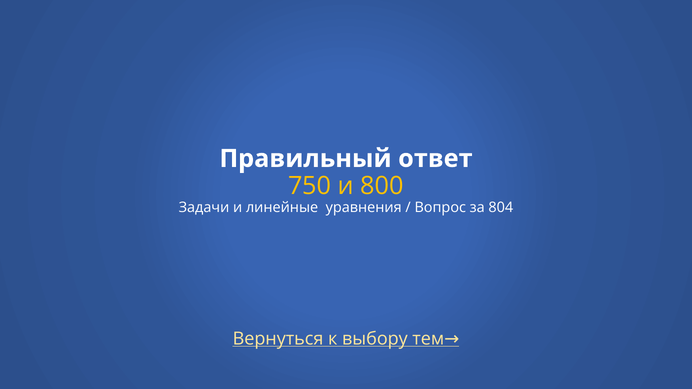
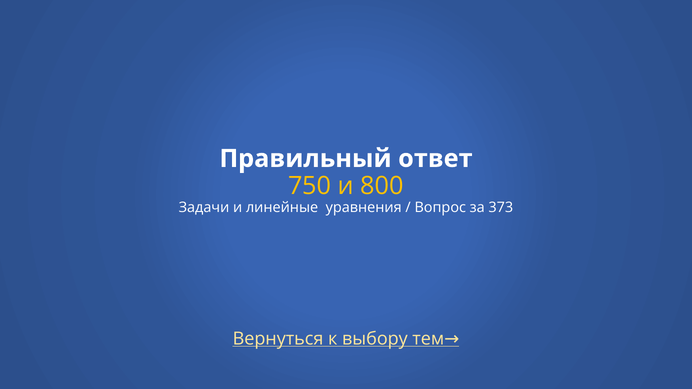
804: 804 -> 373 (501, 207)
